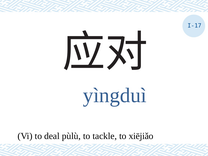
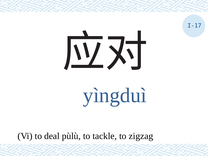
xiējiǎo: xiējiǎo -> zigzag (141, 136)
